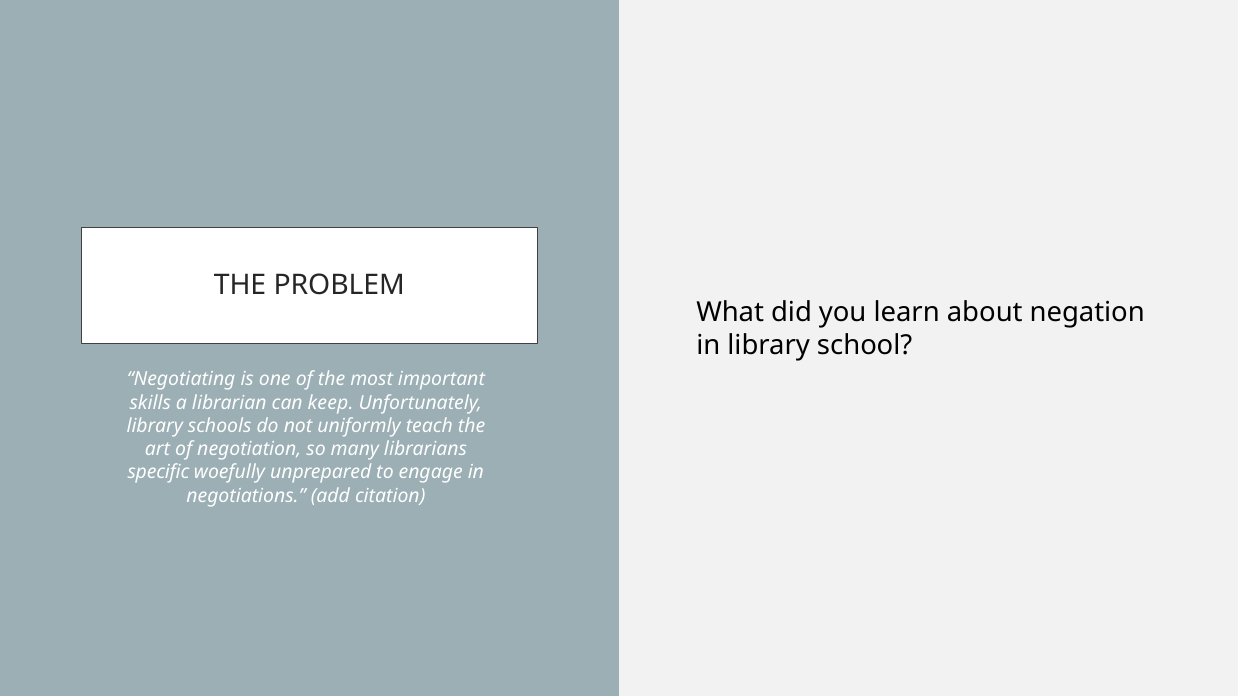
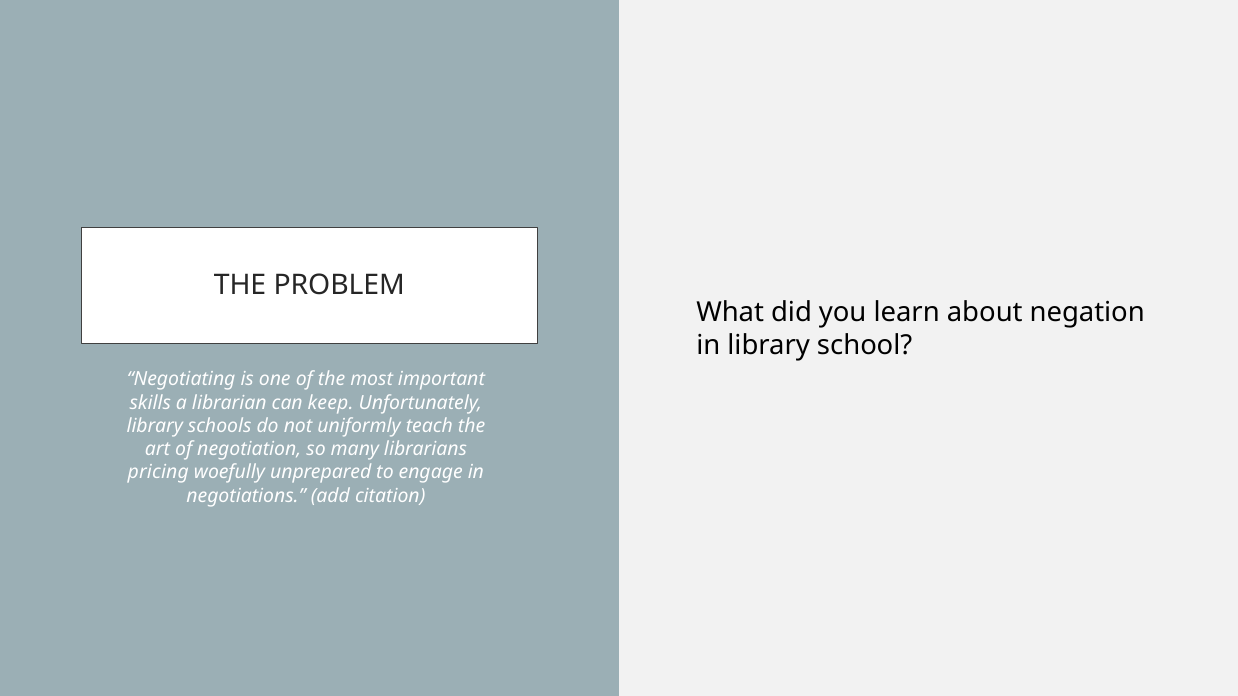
specific: specific -> pricing (158, 473)
